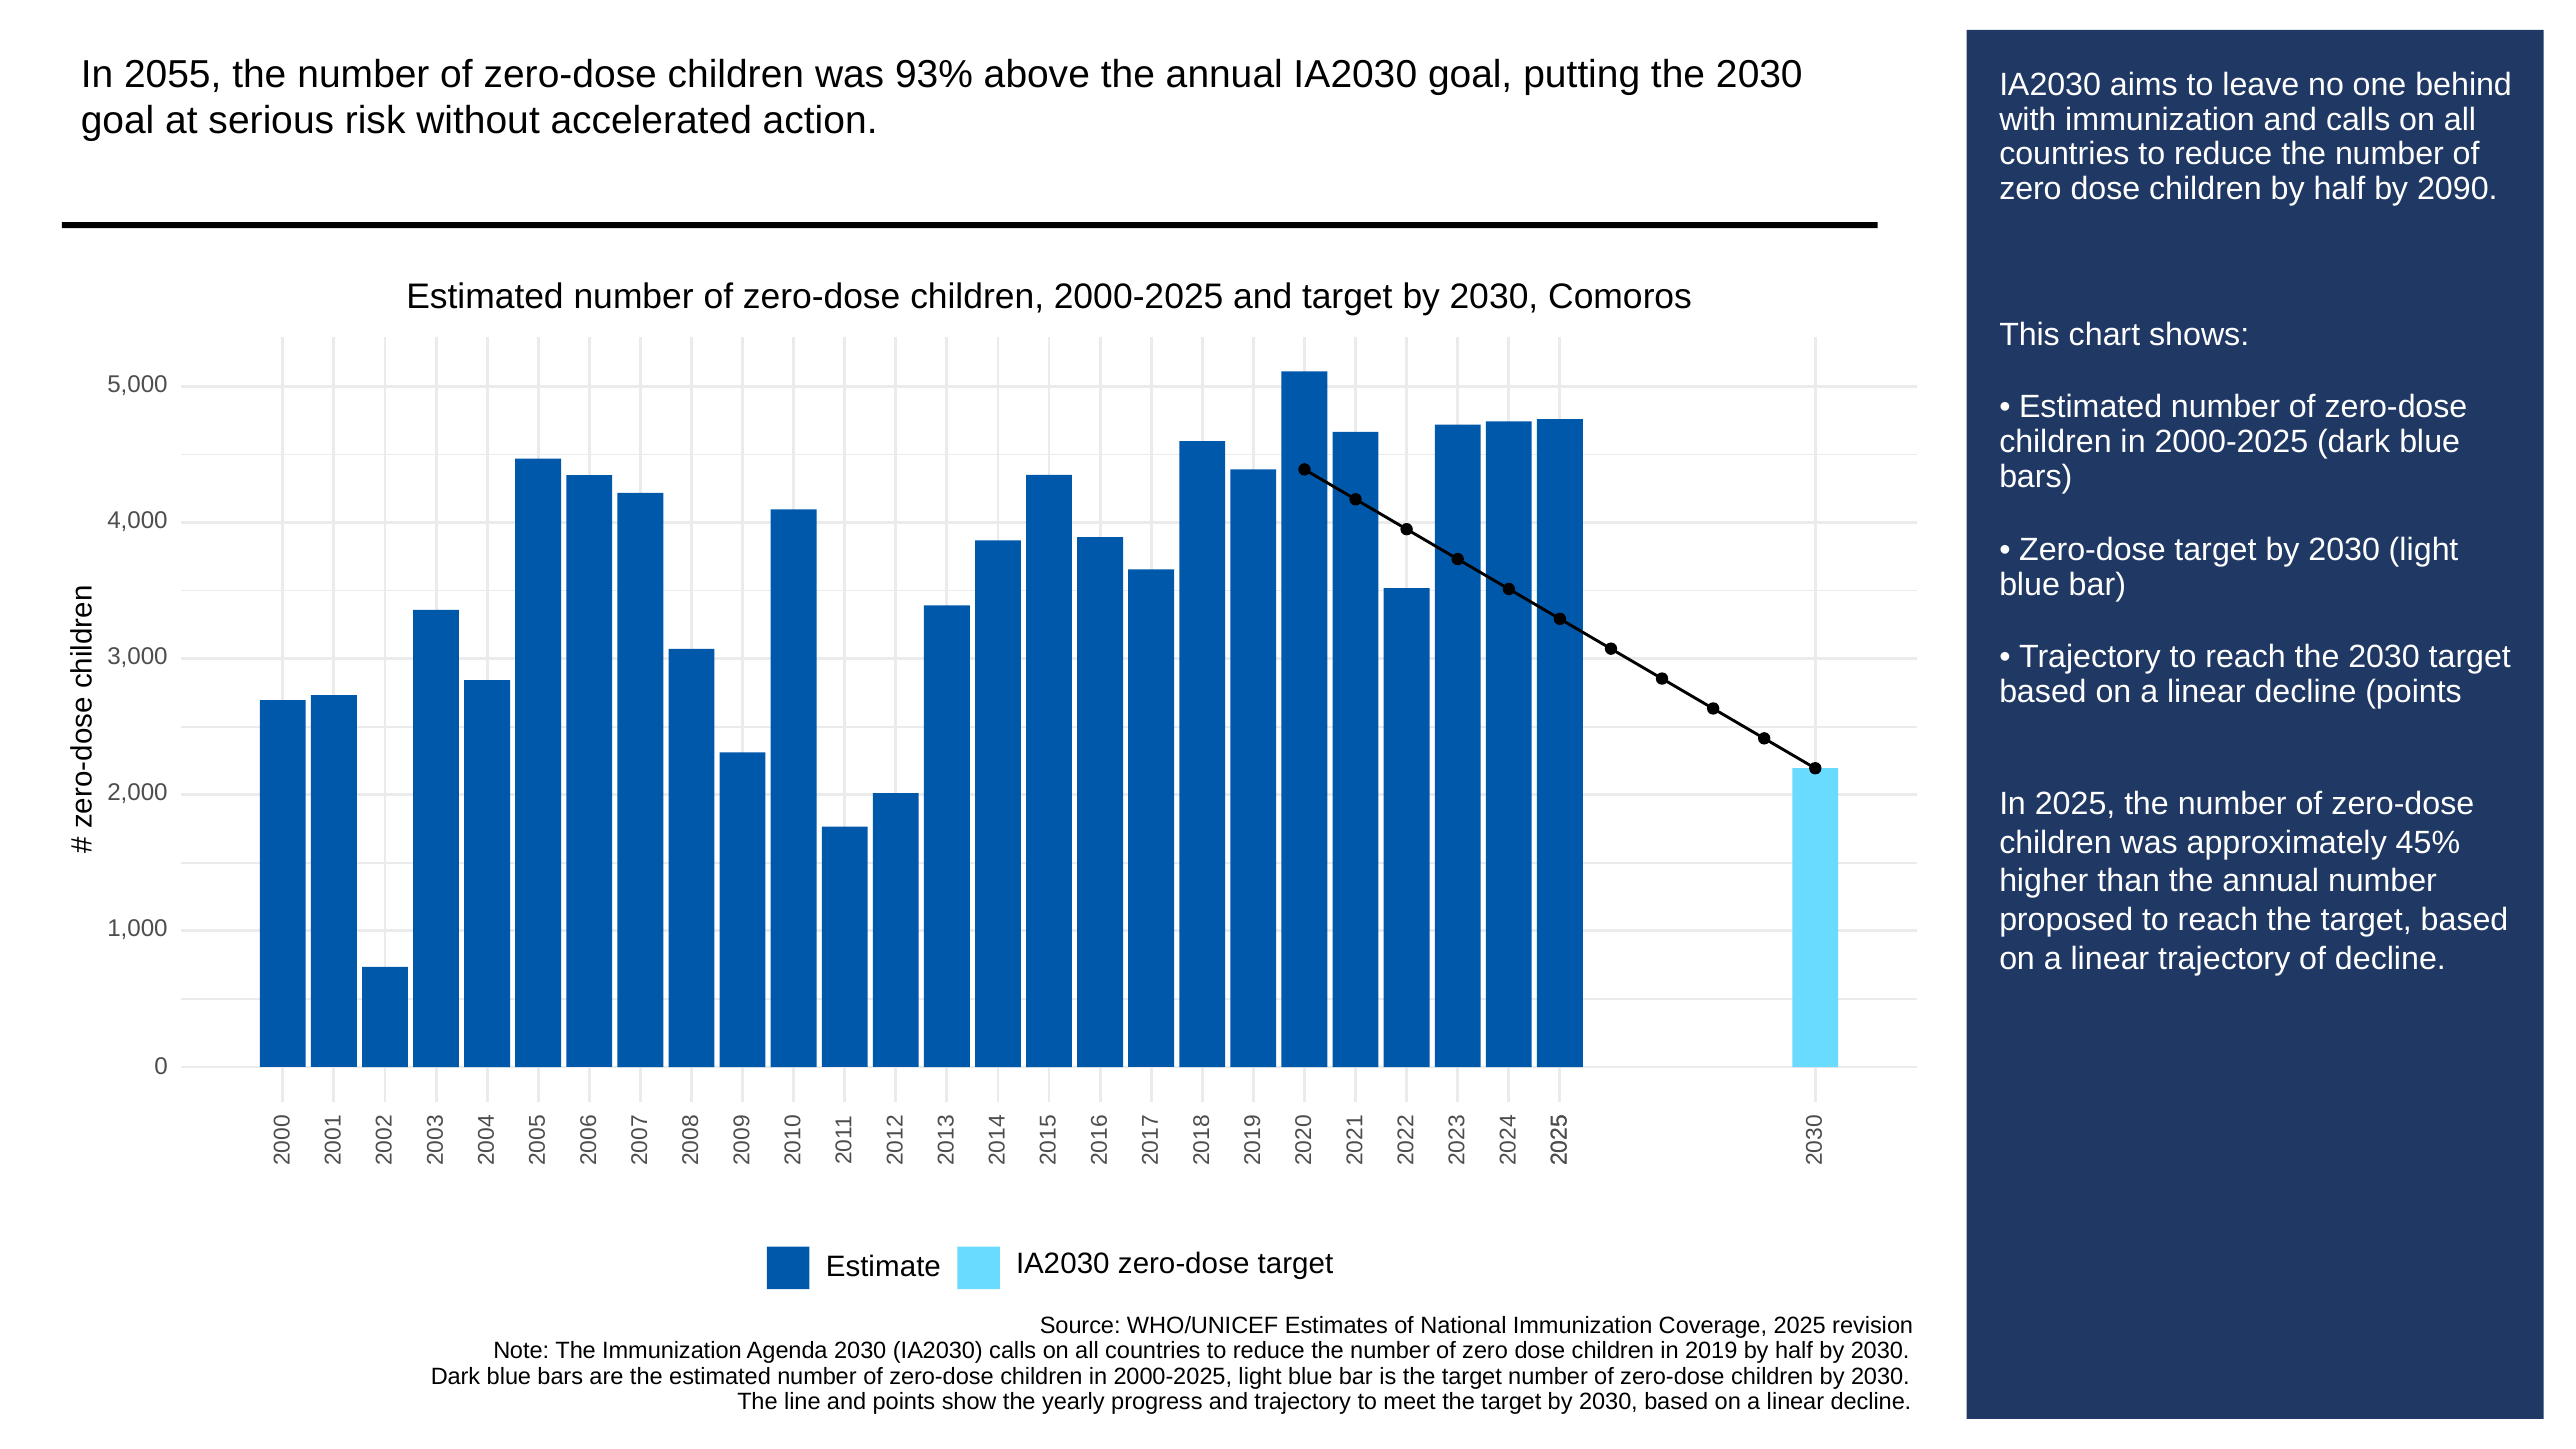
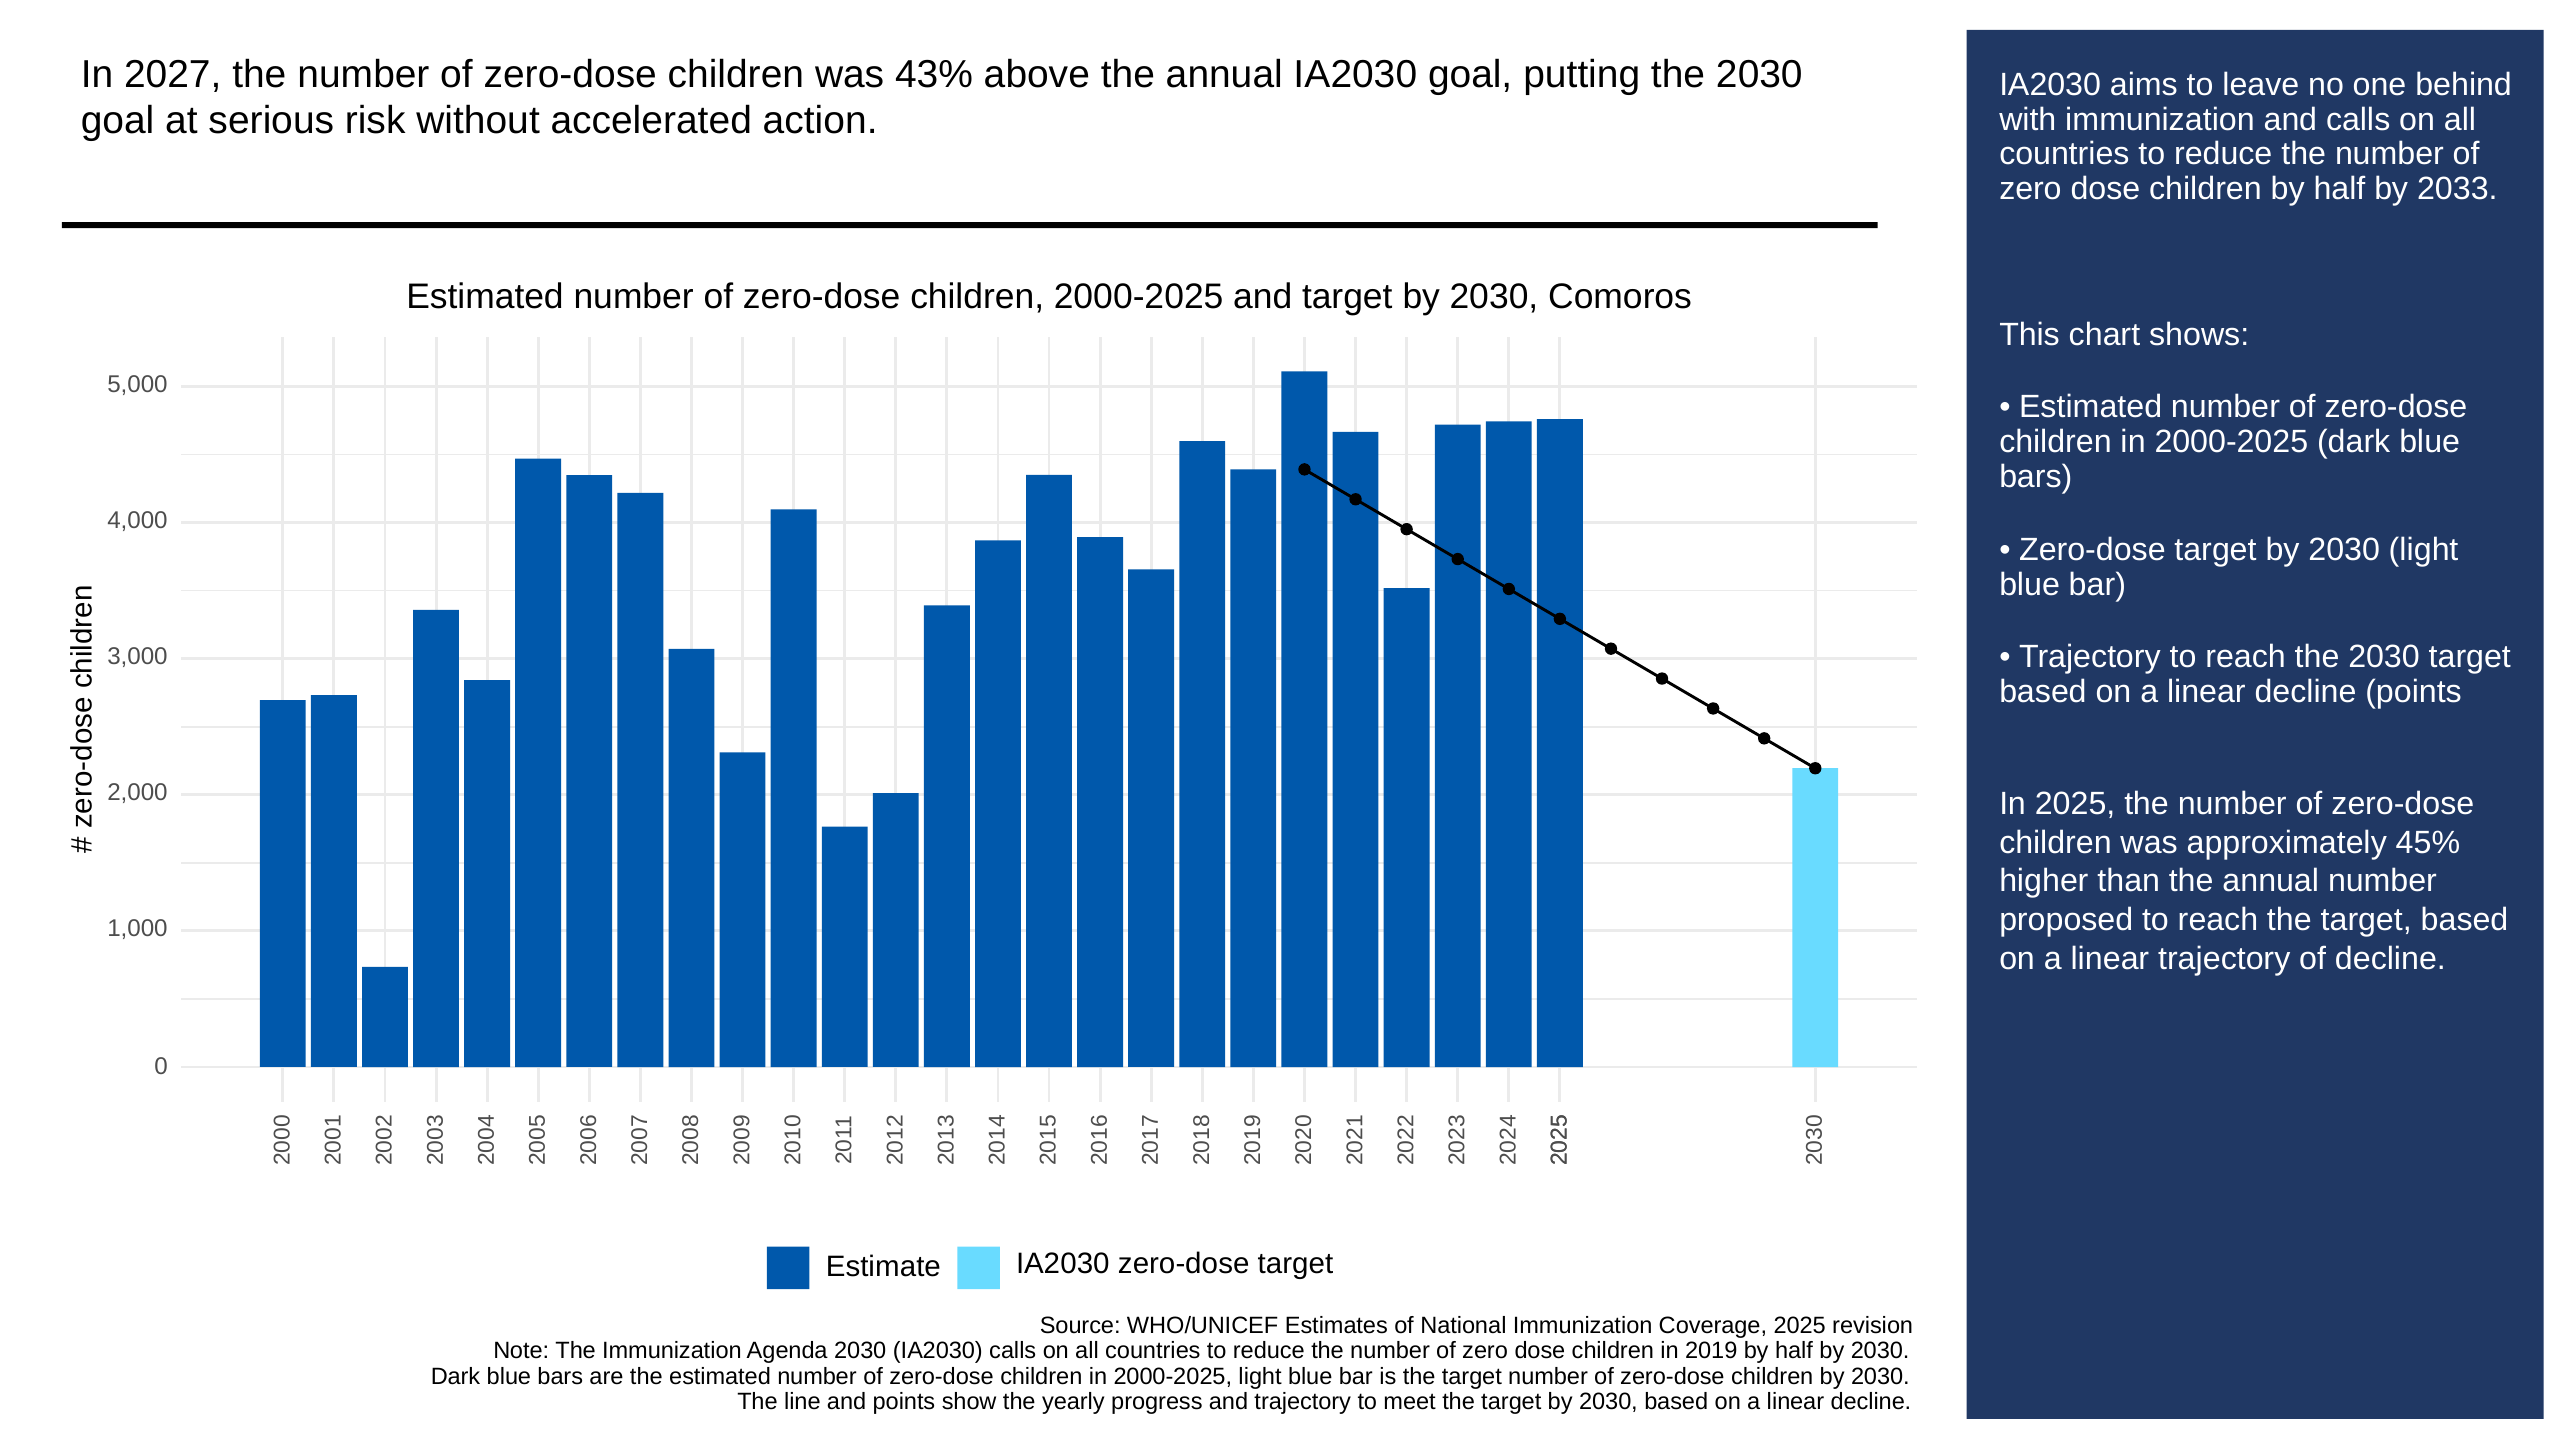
2055: 2055 -> 2027 (173, 74)
93%: 93% -> 43% (934, 74)
2090: 2090 -> 2033 (2457, 189)
